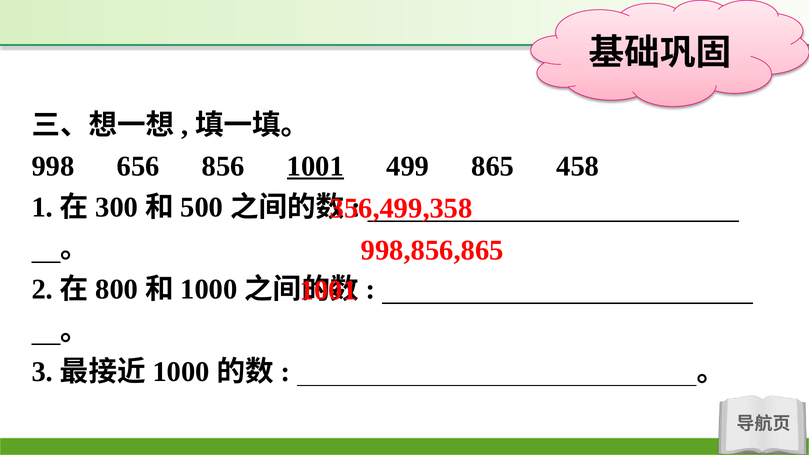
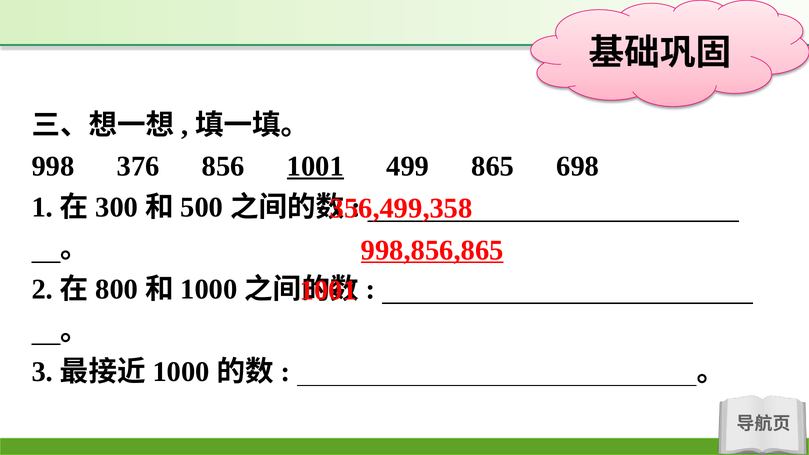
656: 656 -> 376 (138, 166)
458: 458 -> 698 (578, 166)
998,856,865 underline: none -> present (432, 250)
